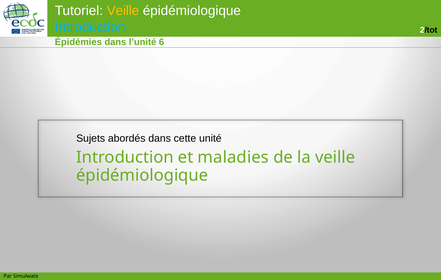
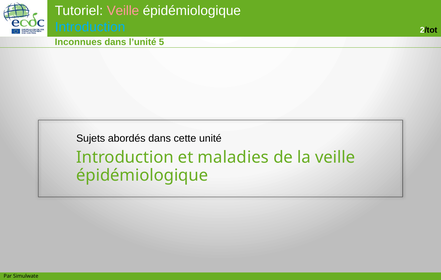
Veille colour: yellow -> pink (123, 11)
Épidémies: Épidémies -> Inconnues (78, 42)
6: 6 -> 5 (161, 42)
